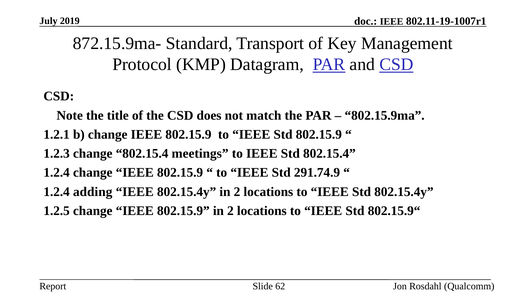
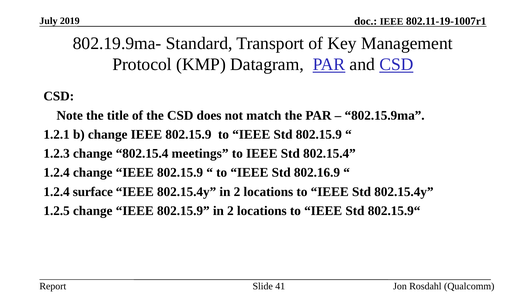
872.15.9ma-: 872.15.9ma- -> 802.19.9ma- (117, 43)
291.74.9: 291.74.9 -> 802.16.9 (317, 173)
adding: adding -> surface (93, 192)
62: 62 -> 41 (280, 286)
